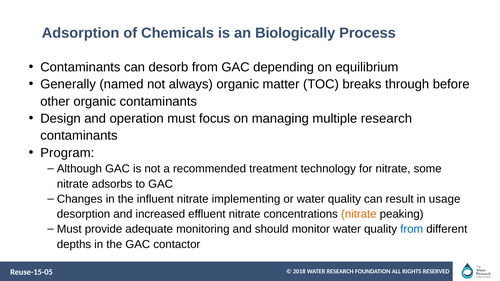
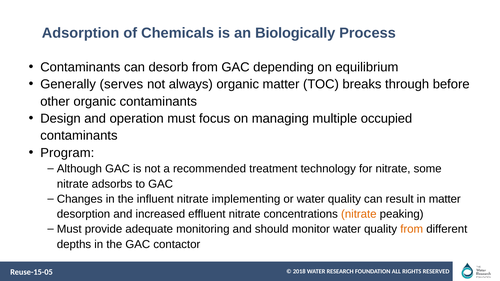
named: named -> serves (121, 84)
multiple research: research -> occupied (386, 119)
in usage: usage -> matter (445, 199)
from colour: blue -> orange (412, 229)
